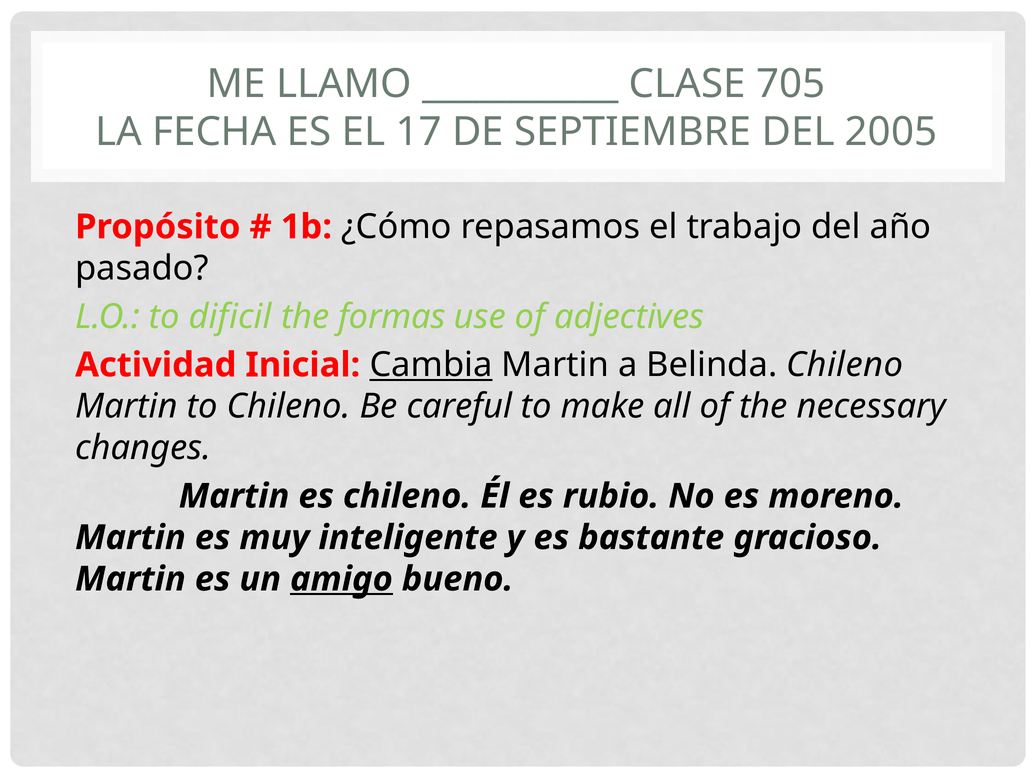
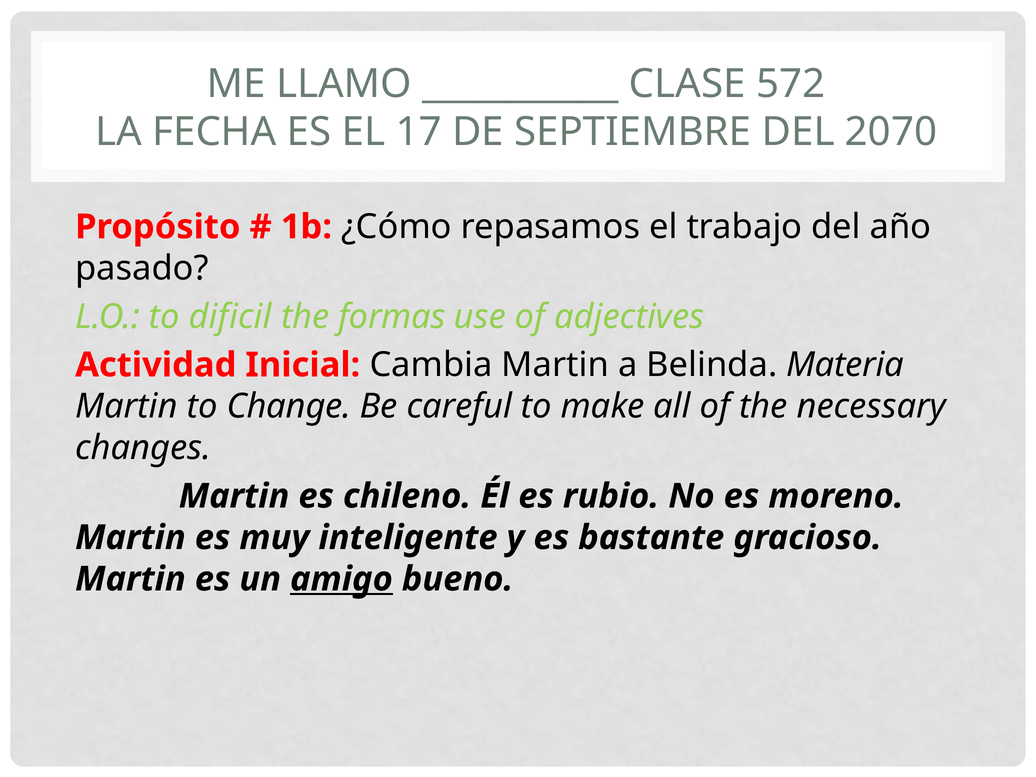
705: 705 -> 572 (791, 84)
2005: 2005 -> 2070 (891, 132)
Cambia underline: present -> none (431, 365)
Belinda Chileno: Chileno -> Materia (845, 365)
to Chileno: Chileno -> Change (289, 406)
